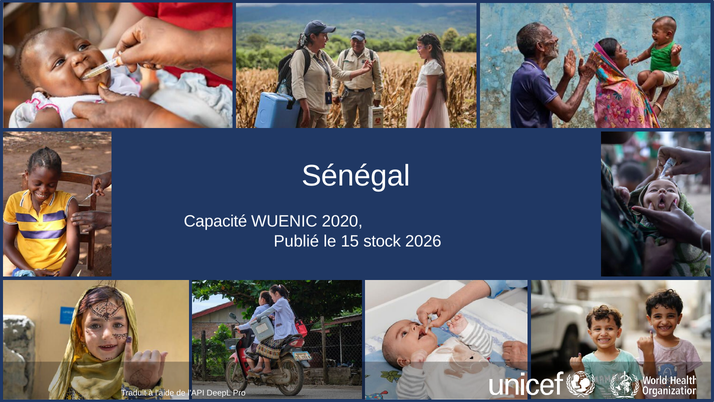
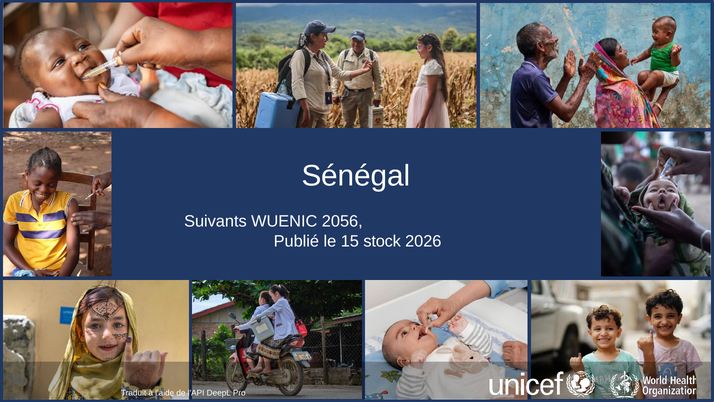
Capacité: Capacité -> Suivants (215, 221)
2020: 2020 -> 2056 (342, 221)
